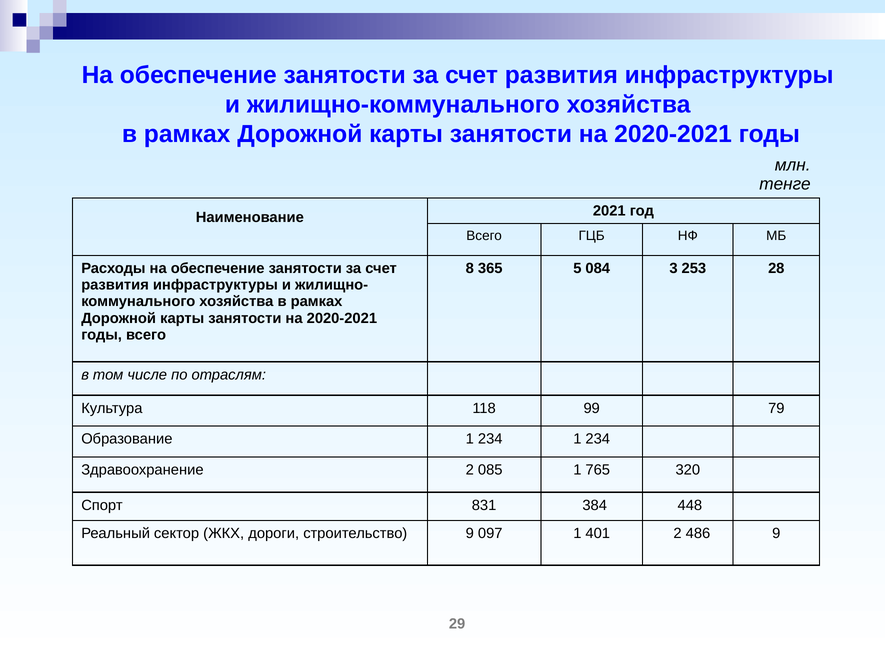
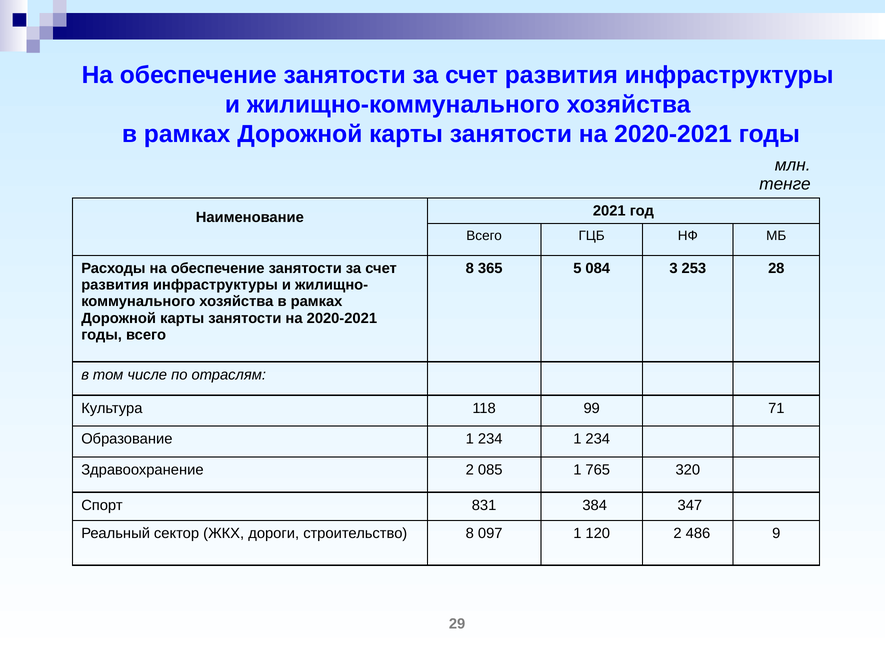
79: 79 -> 71 (776, 408)
448: 448 -> 347 (690, 505)
строительство 9: 9 -> 8 (470, 533)
401: 401 -> 120 (598, 533)
